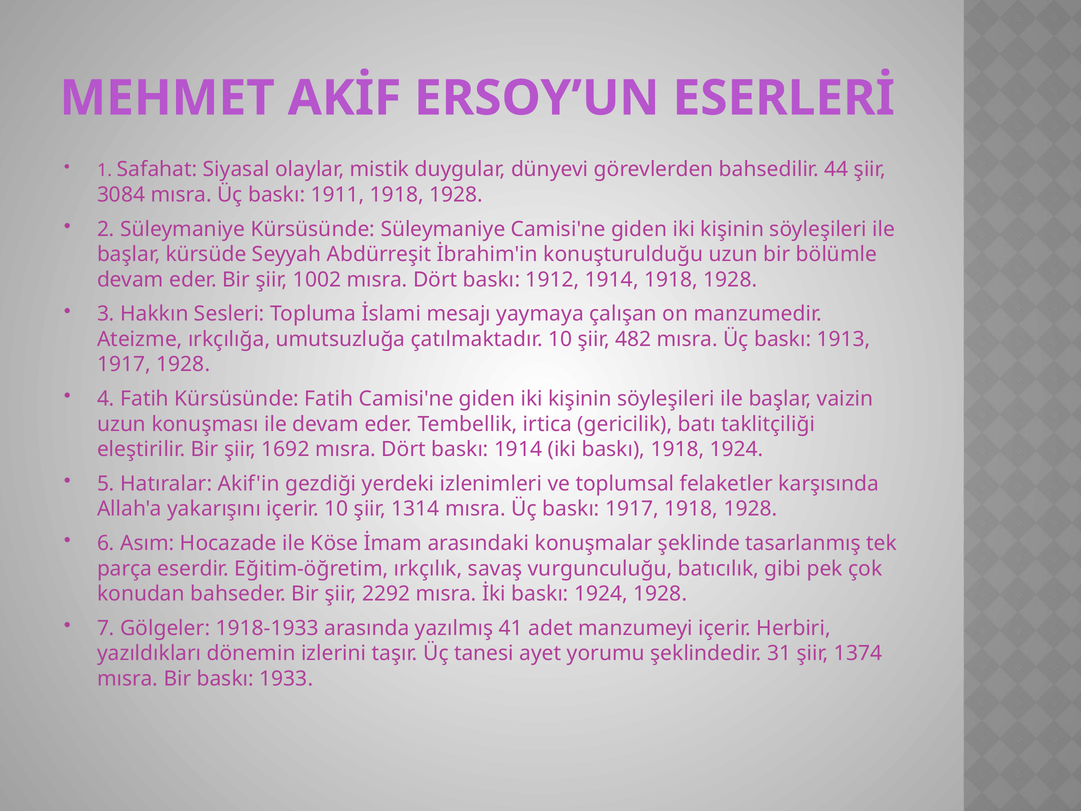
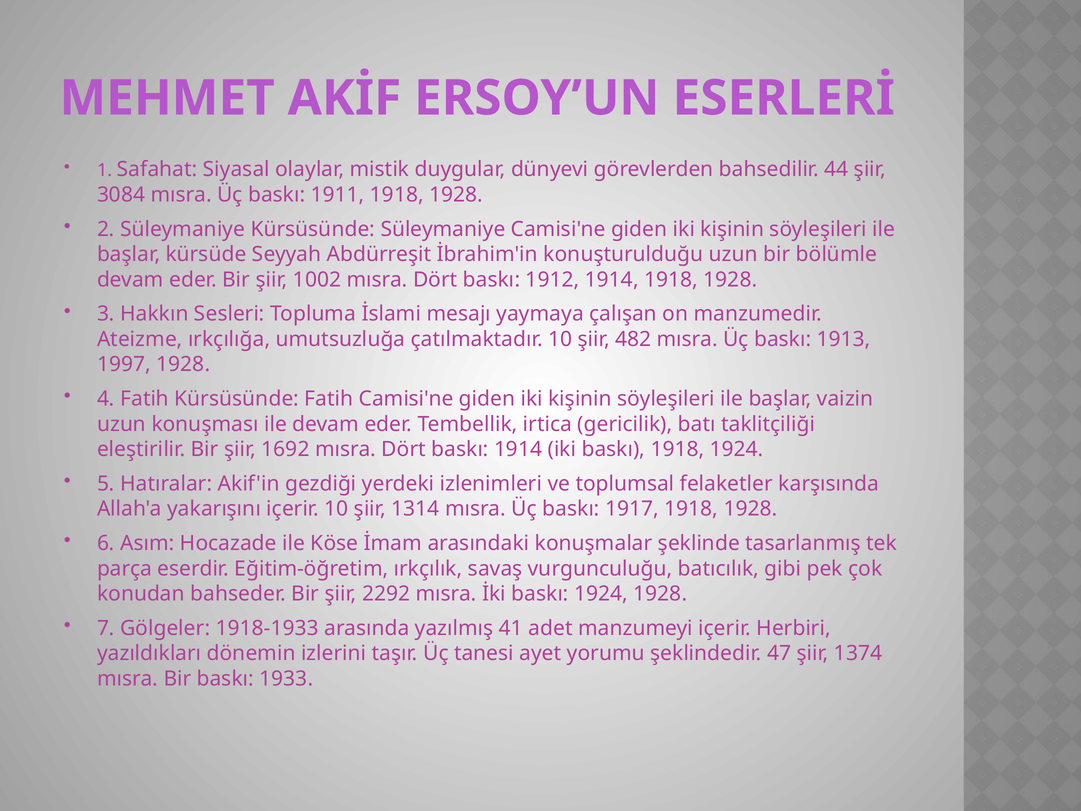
1917: 1917 -> 1997 (124, 364)
31: 31 -> 47 (779, 653)
